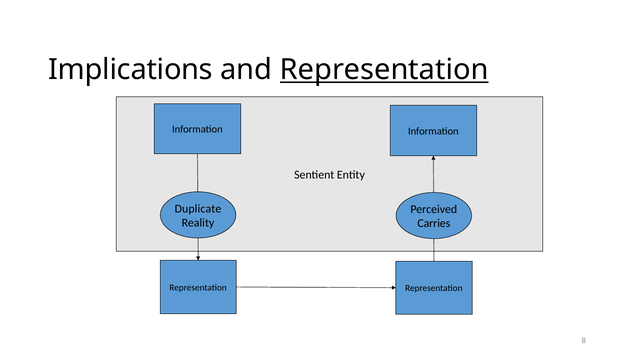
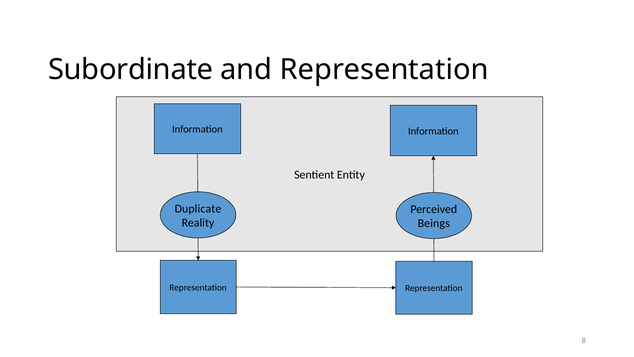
Implications: Implications -> Subordinate (131, 70)
Representation underline: present -> none (384, 70)
Carries: Carries -> Beings (434, 223)
